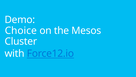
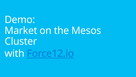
Choice: Choice -> Market (21, 30)
